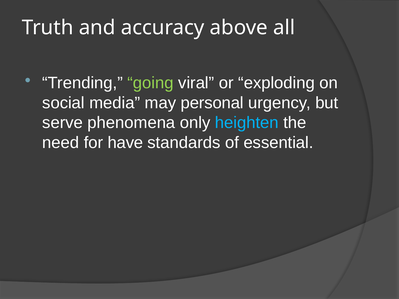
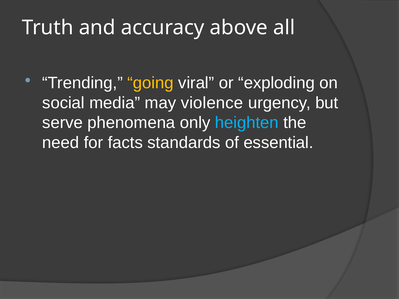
going colour: light green -> yellow (151, 83)
personal: personal -> violence (212, 103)
have: have -> facts (125, 143)
